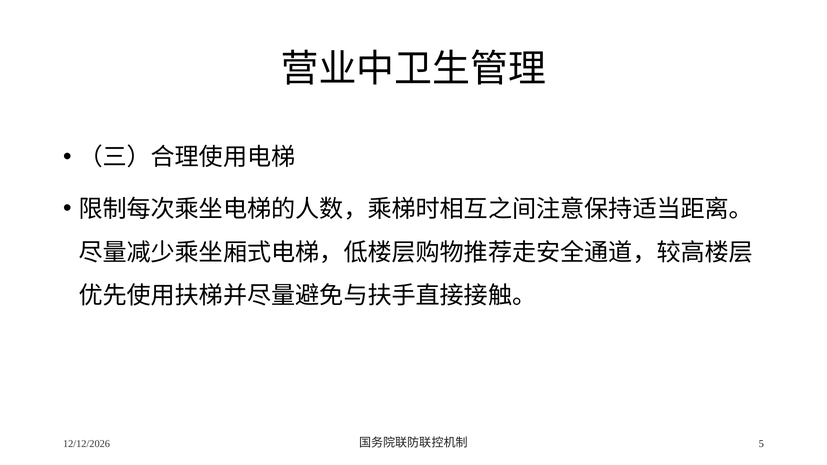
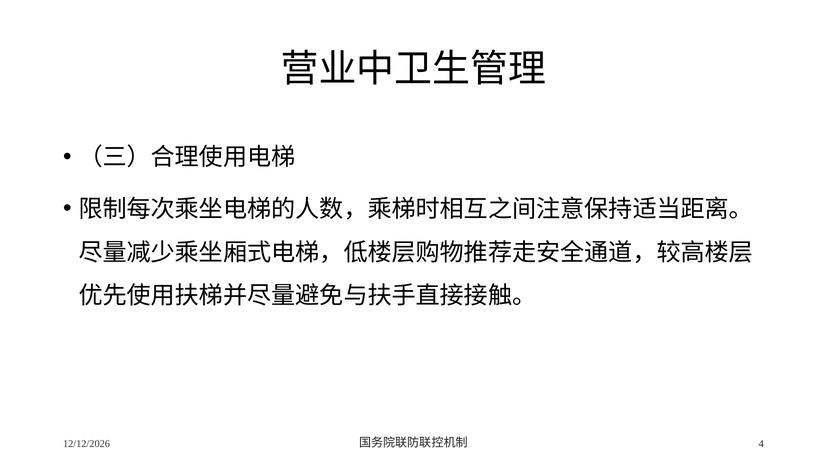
5: 5 -> 4 (761, 444)
